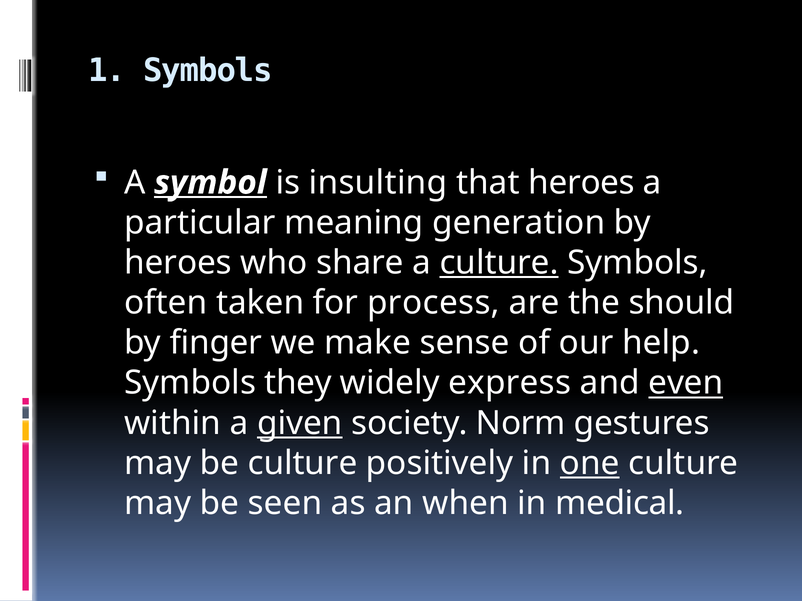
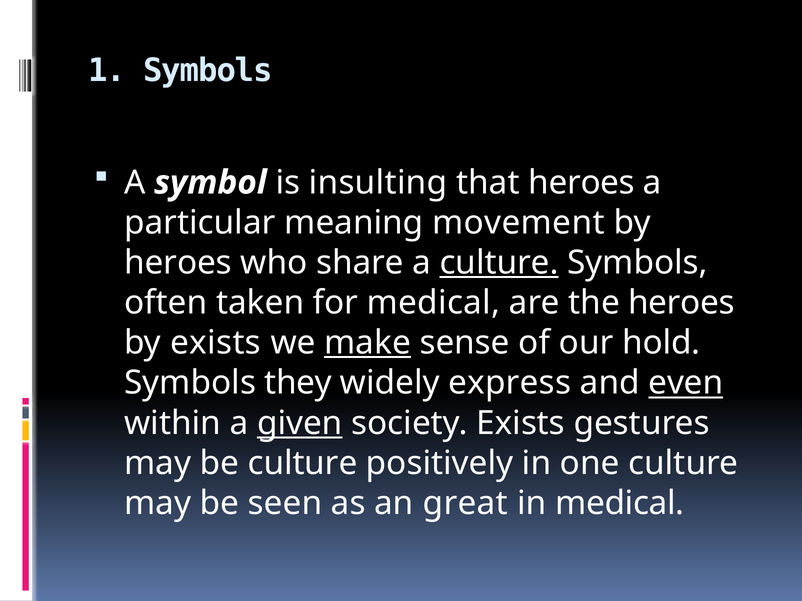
symbol underline: present -> none (210, 183)
generation: generation -> movement (519, 223)
for process: process -> medical (434, 303)
the should: should -> heroes (681, 303)
by finger: finger -> exists (216, 343)
make underline: none -> present (368, 343)
help: help -> hold (661, 343)
society Norm: Norm -> Exists (521, 423)
one underline: present -> none (590, 463)
when: when -> great (465, 504)
